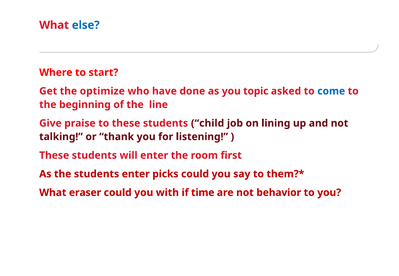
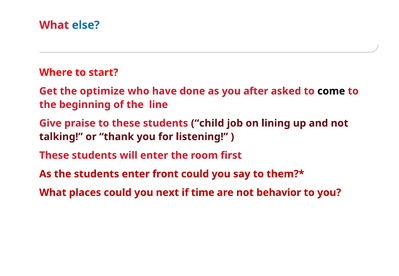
topic: topic -> after (256, 91)
come colour: blue -> black (331, 91)
picks: picks -> front (165, 174)
eraser: eraser -> places (85, 193)
with: with -> next (167, 193)
